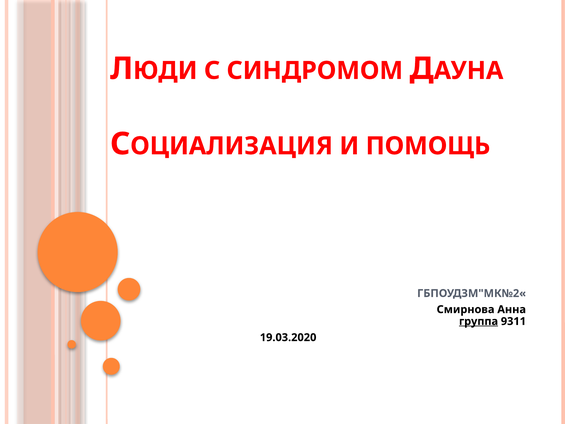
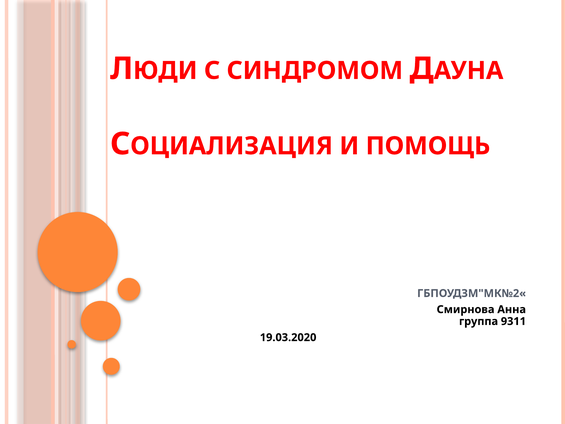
группа underline: present -> none (478, 321)
